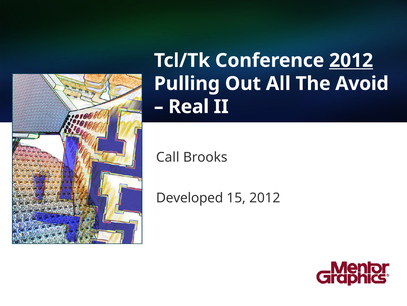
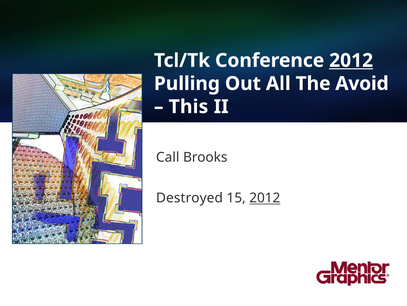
Real: Real -> This (188, 106)
Developed: Developed -> Destroyed (189, 198)
2012 underline: none -> present (265, 198)
